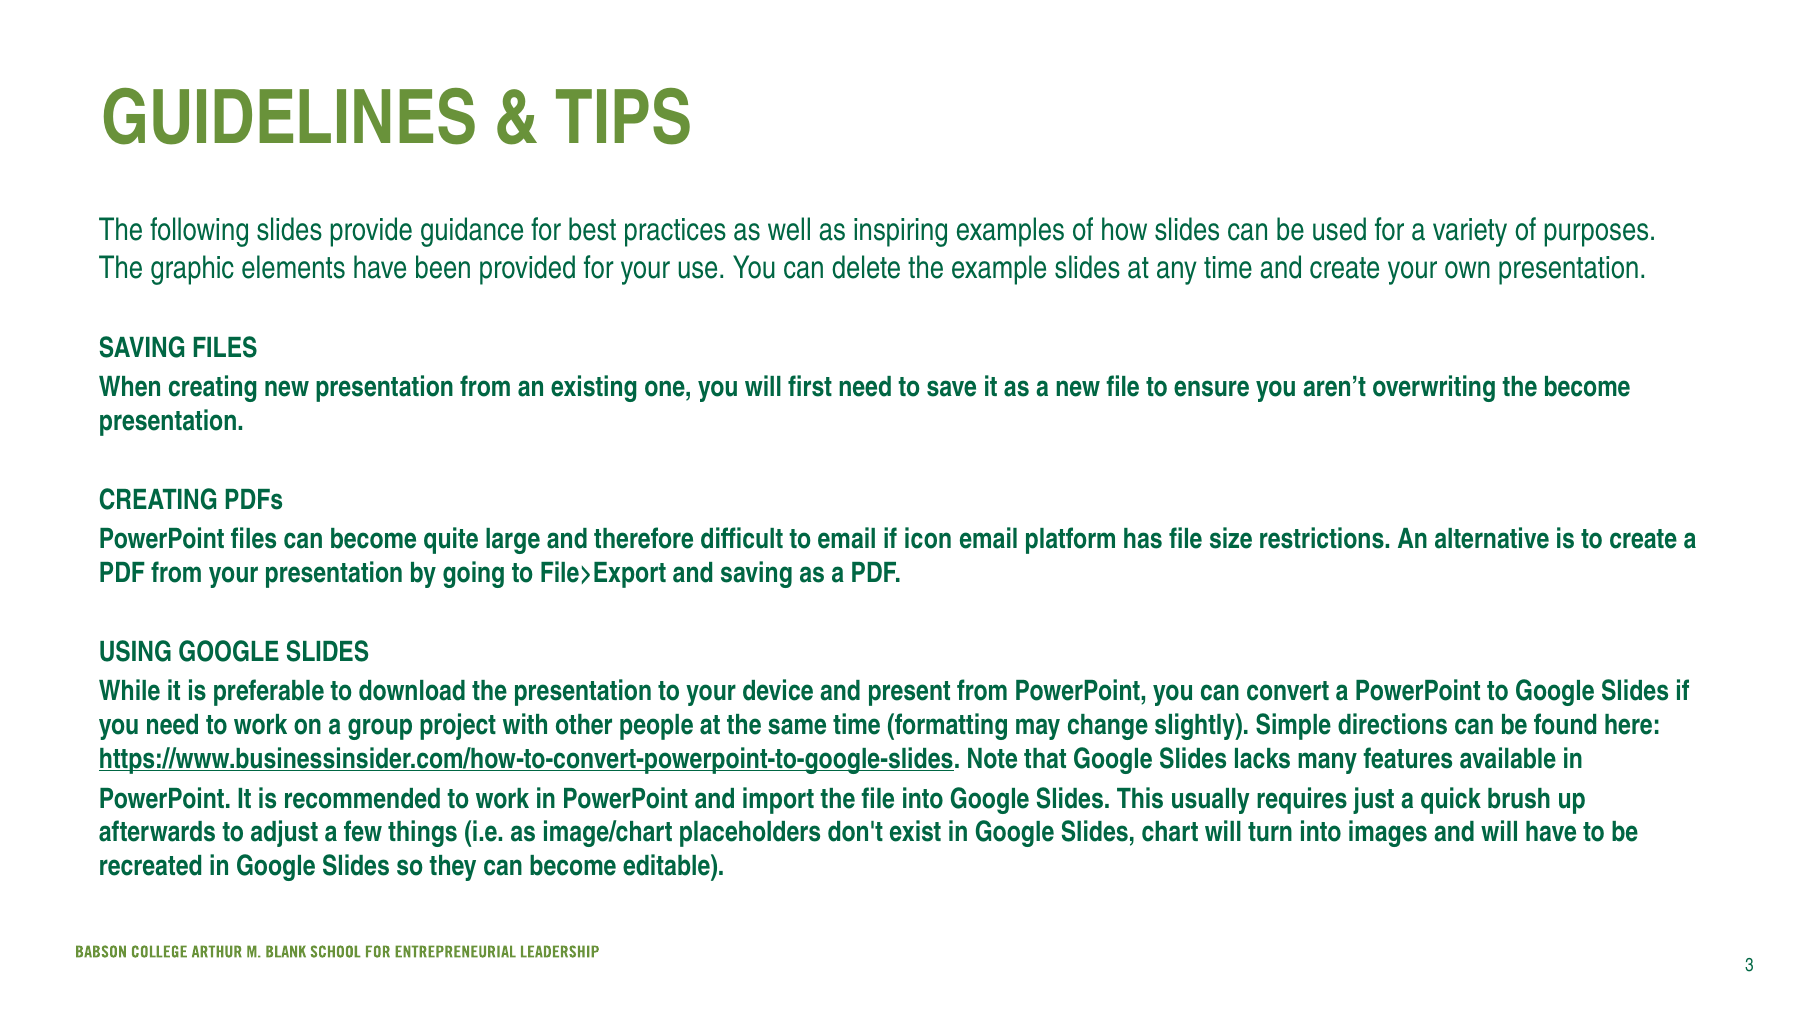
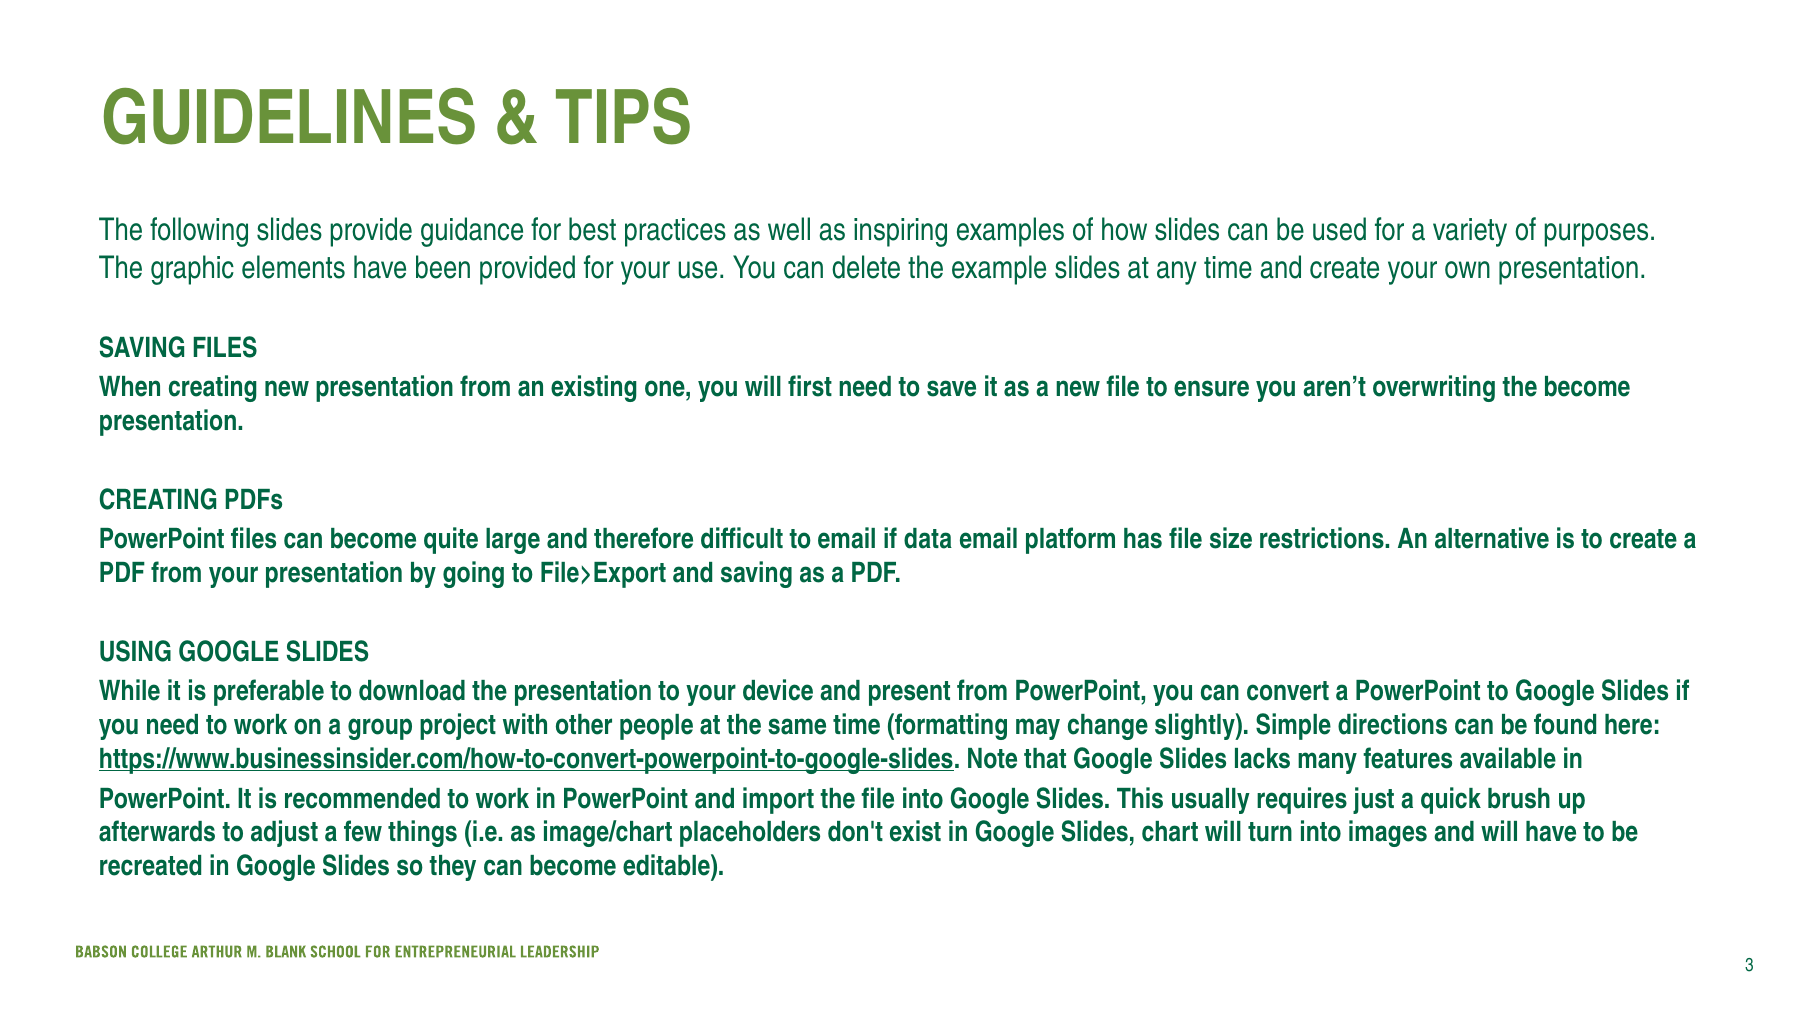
icon: icon -> data (928, 540)
